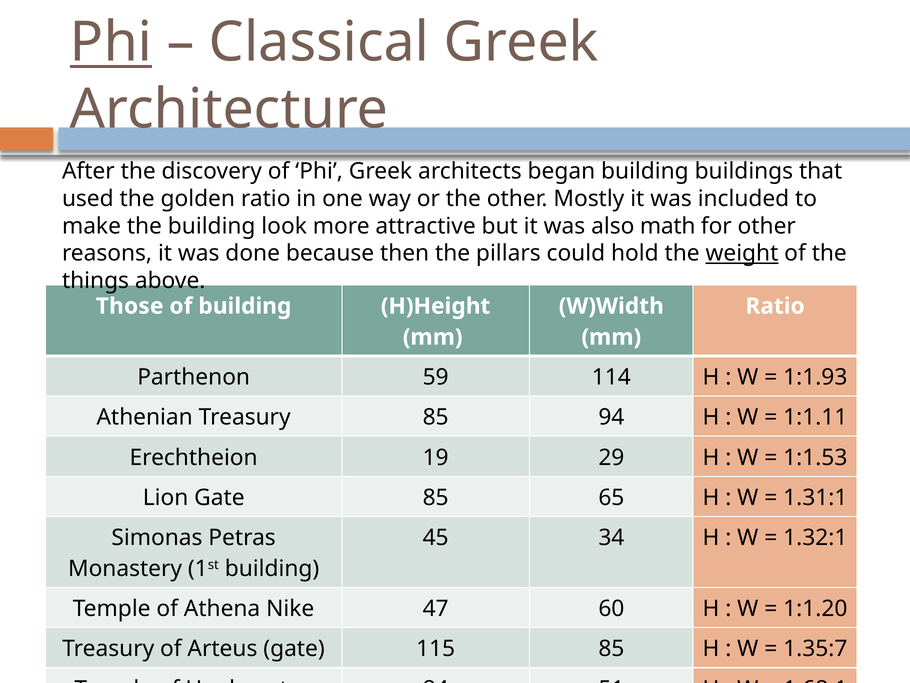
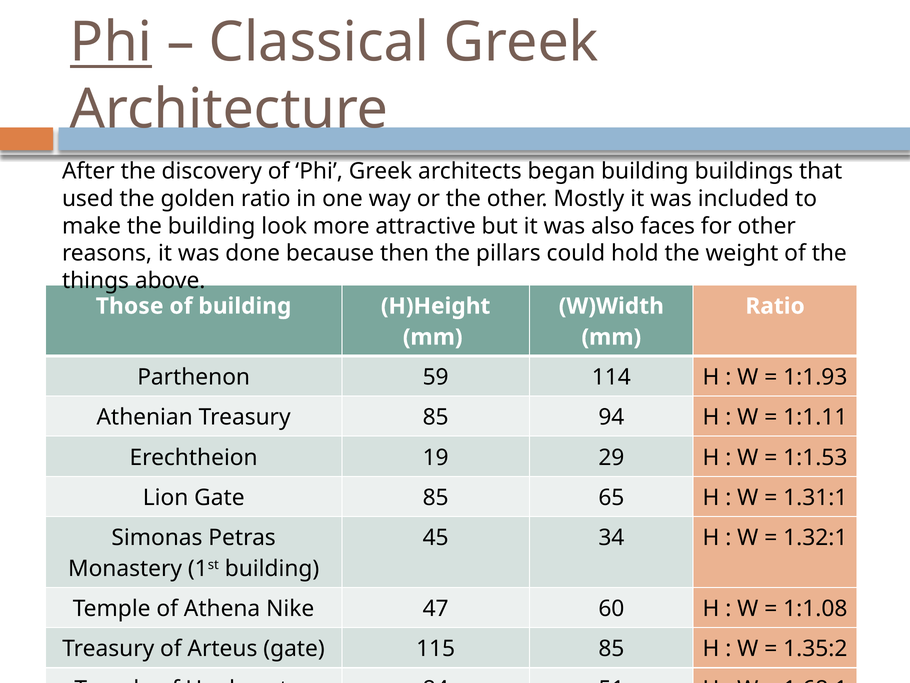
math: math -> faces (668, 226)
weight underline: present -> none (742, 253)
1:1.20: 1:1.20 -> 1:1.08 (815, 608)
1.35:7: 1.35:7 -> 1.35:2 (815, 648)
